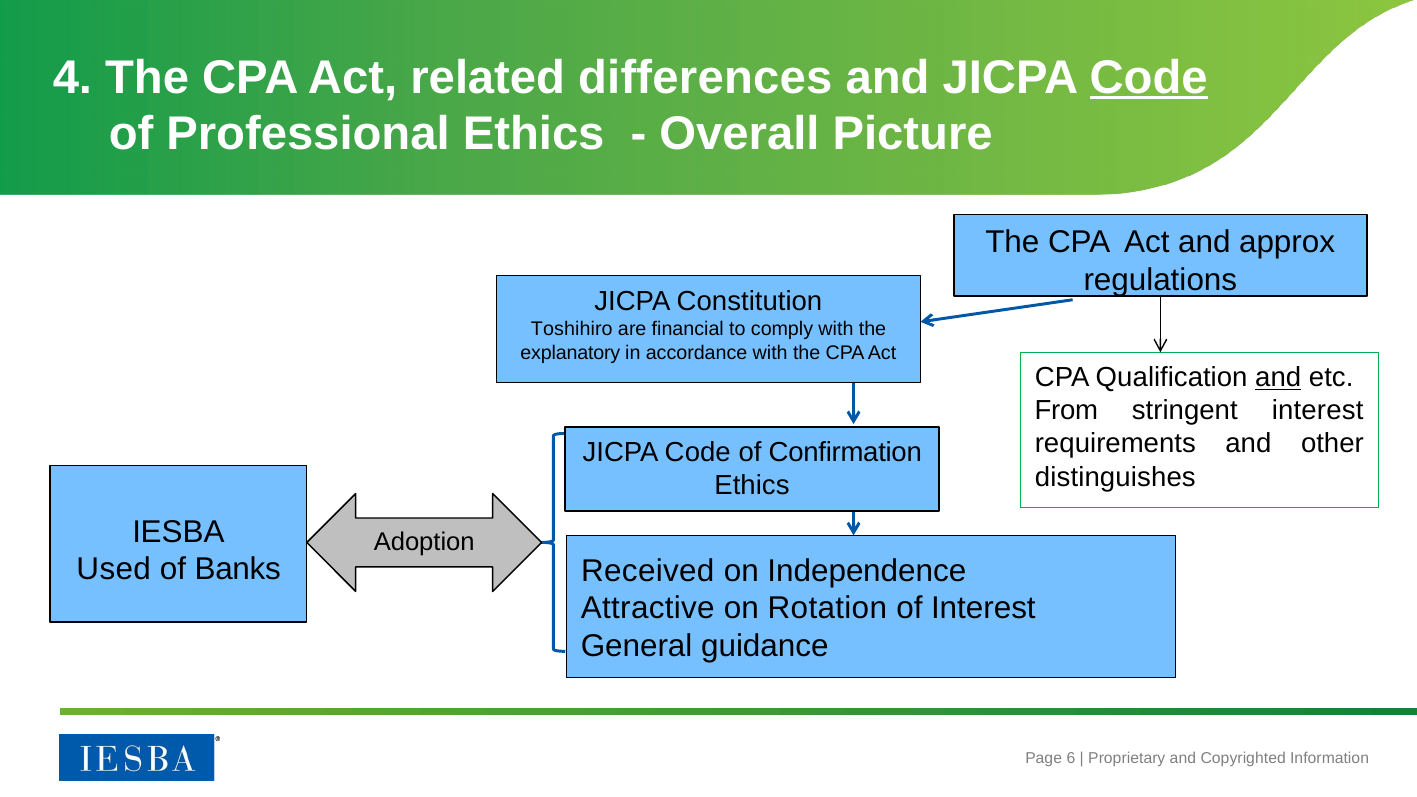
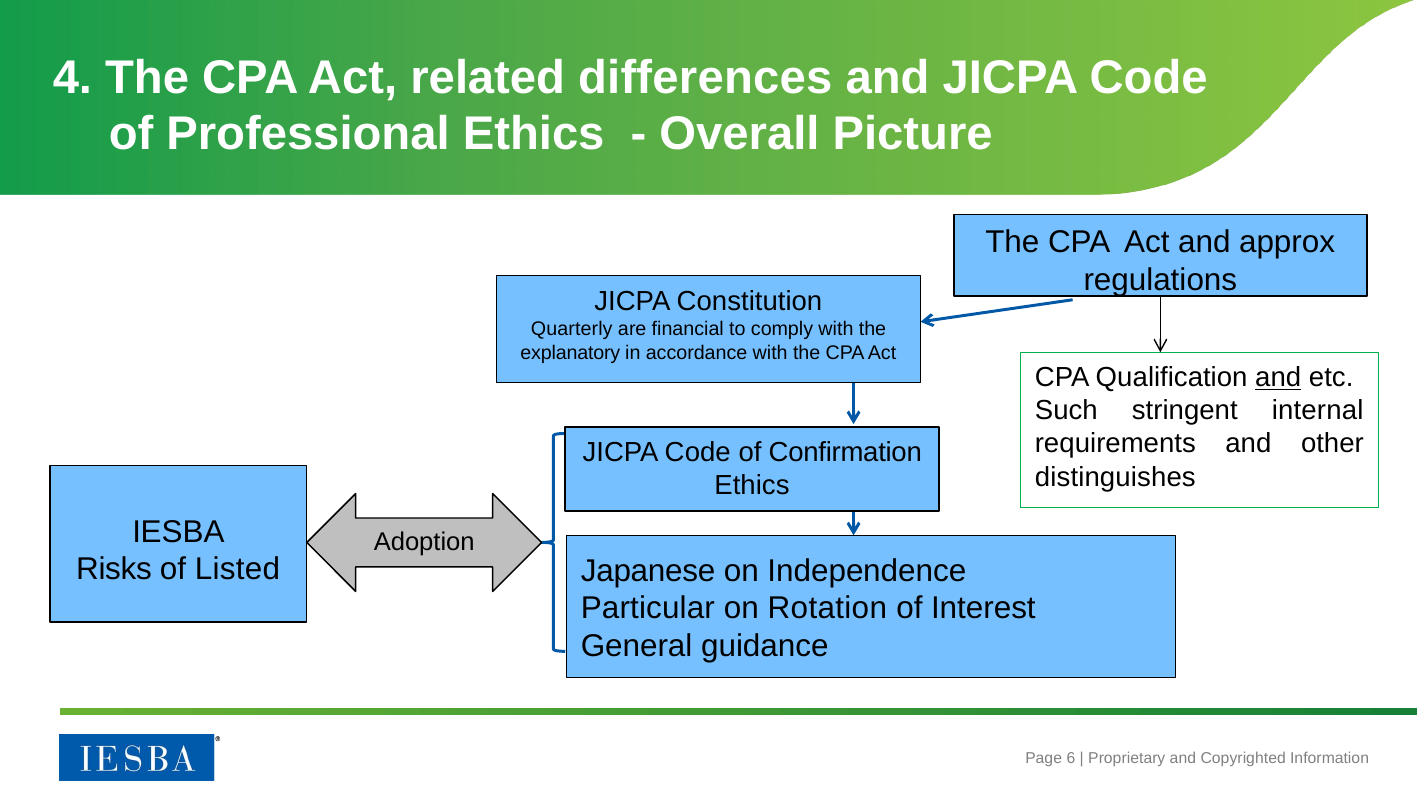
Code underline: present -> none (1149, 78)
Toshihiro: Toshihiro -> Quarterly (572, 329)
From: From -> Such (1066, 411)
stringent interest: interest -> internal (1318, 411)
Used: Used -> Risks (114, 570)
Banks: Banks -> Listed (237, 570)
Received: Received -> Japanese (648, 571)
Attractive: Attractive -> Particular (648, 609)
